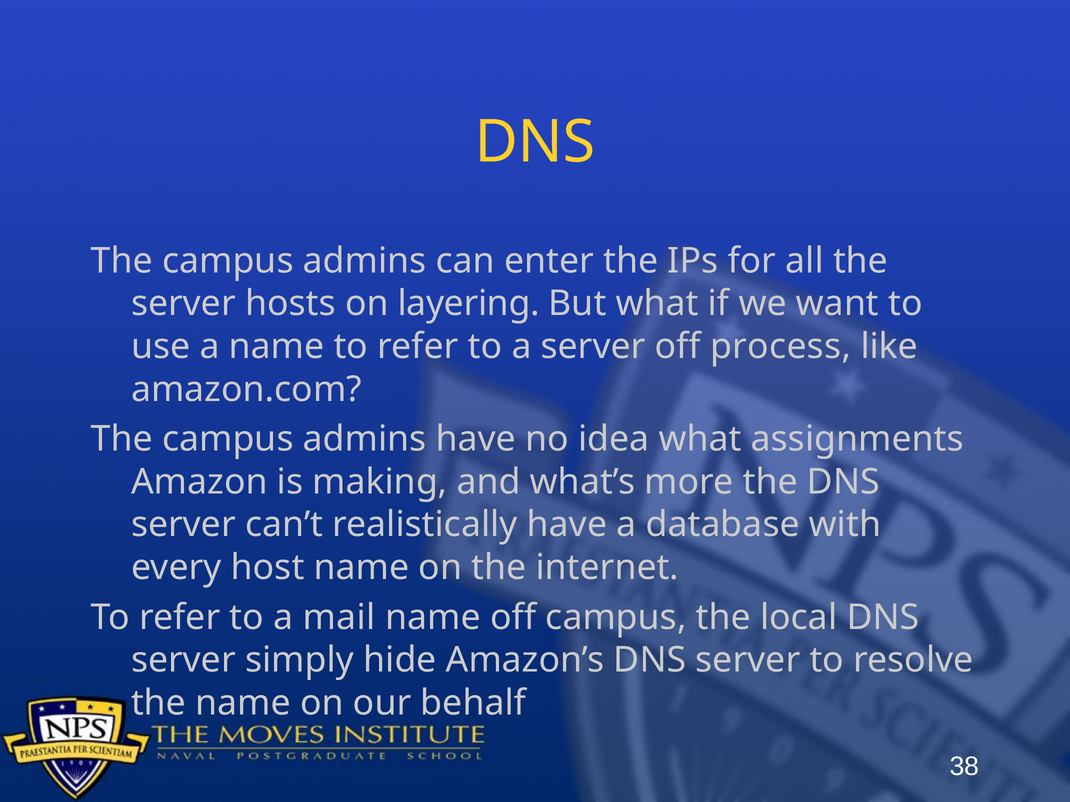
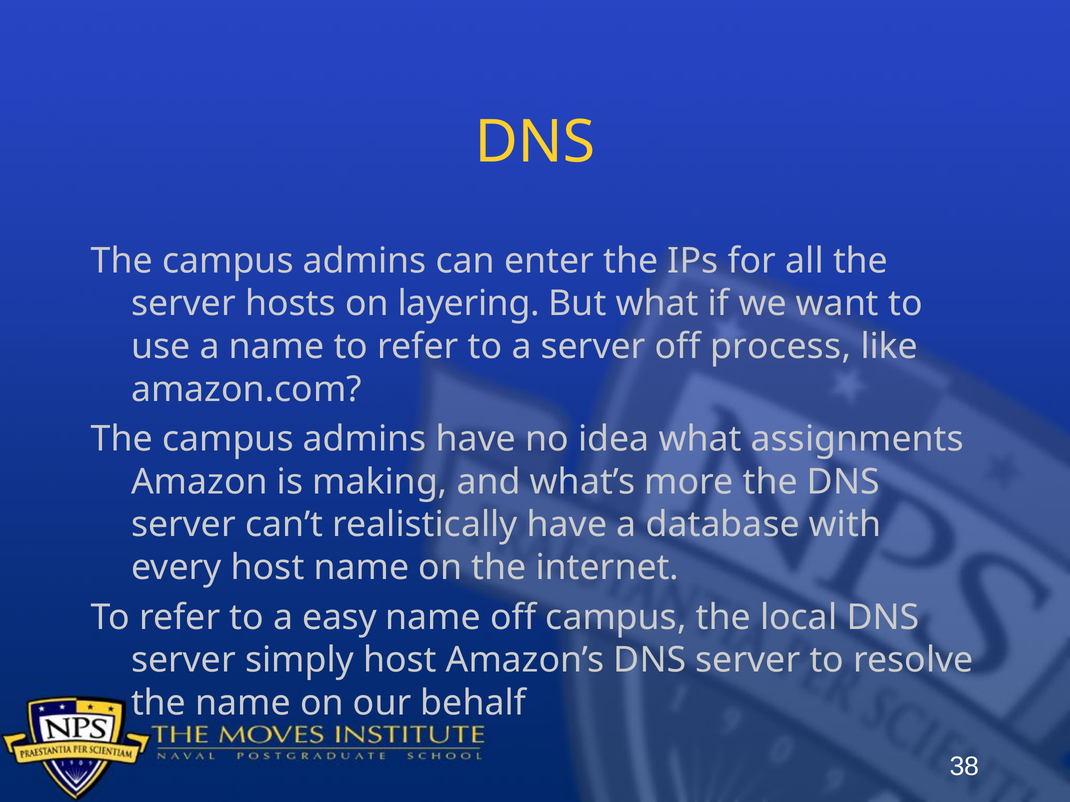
mail: mail -> easy (340, 618)
simply hide: hide -> host (400, 661)
